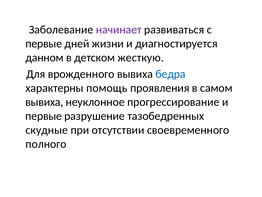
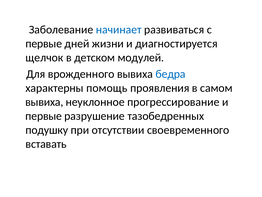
начинает colour: purple -> blue (119, 30)
данном: данном -> щелчок (44, 58)
жесткую: жесткую -> модулей (141, 58)
скудные: скудные -> подушку (47, 130)
полного: полного -> вставать (46, 144)
